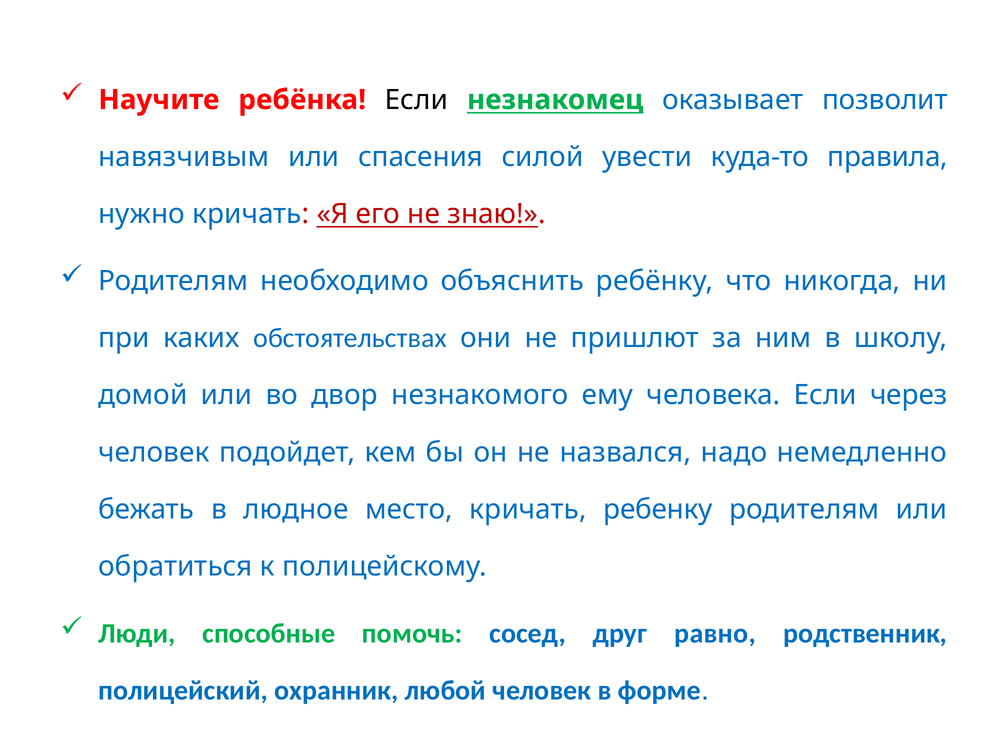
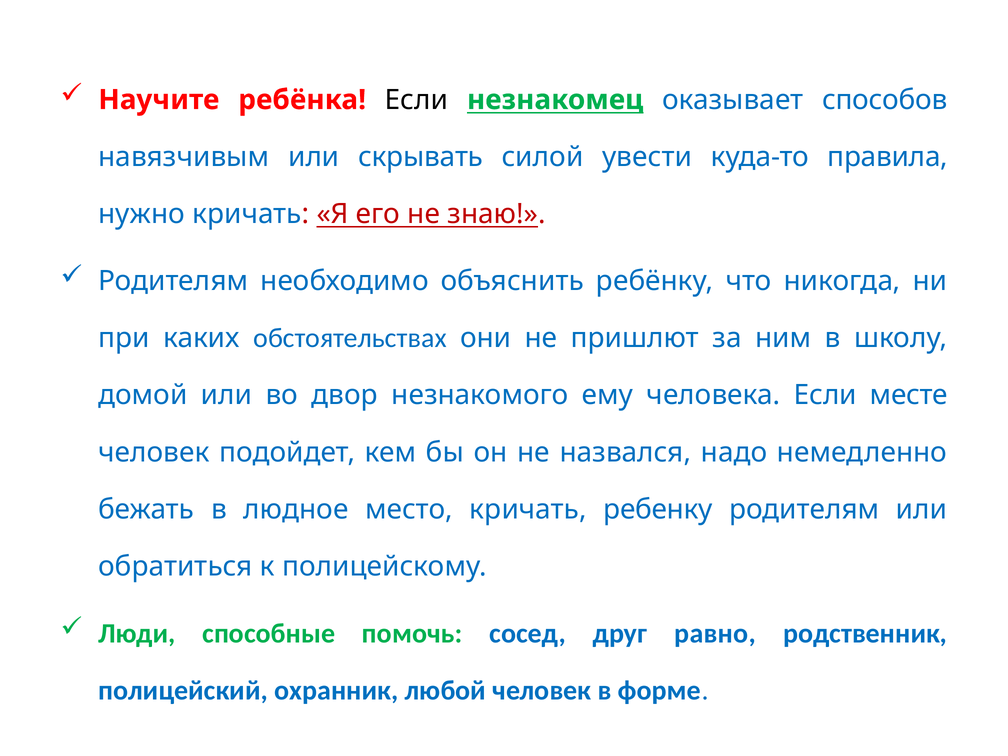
позволит: позволит -> способов (885, 100)
спасения: спасения -> скрывать (421, 157)
через: через -> месте (909, 395)
